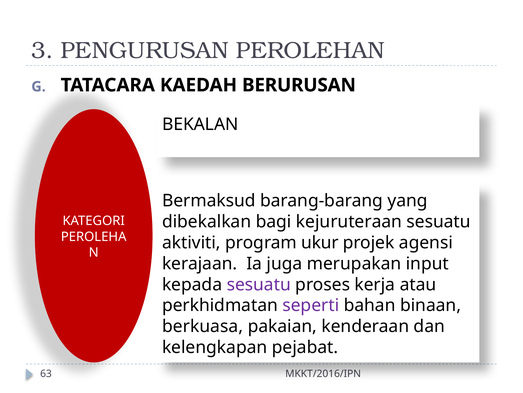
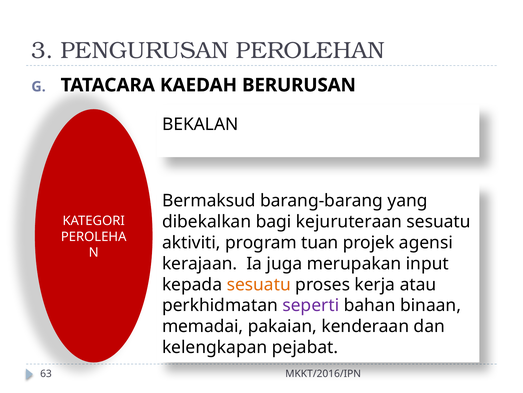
ukur: ukur -> tuan (320, 242)
sesuatu colour: purple -> orange (259, 284)
berkuasa: berkuasa -> memadai (203, 326)
